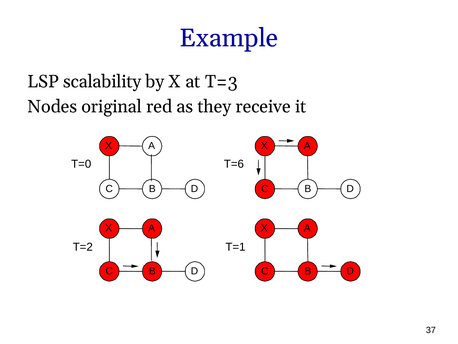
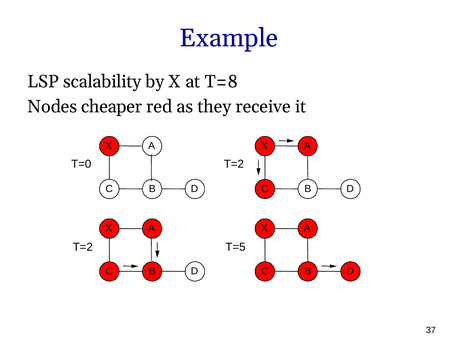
T=3: T=3 -> T=8 (221, 81)
original: original -> cheaper (112, 106)
T=0 T=6: T=6 -> T=2 (234, 164)
T=1: T=1 -> T=5 (235, 247)
